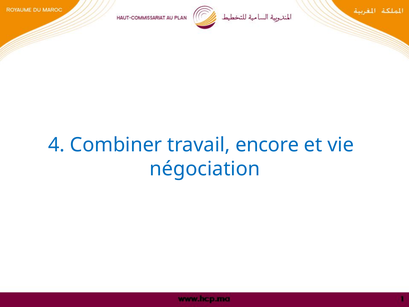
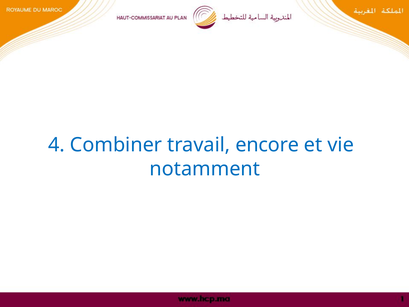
négociation: négociation -> notamment (205, 169)
